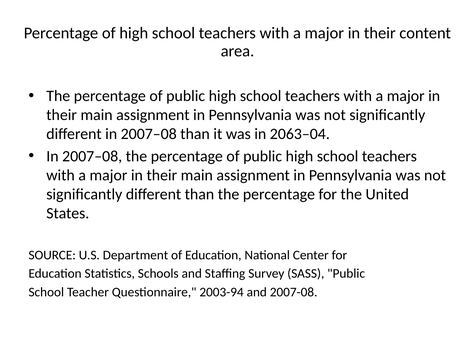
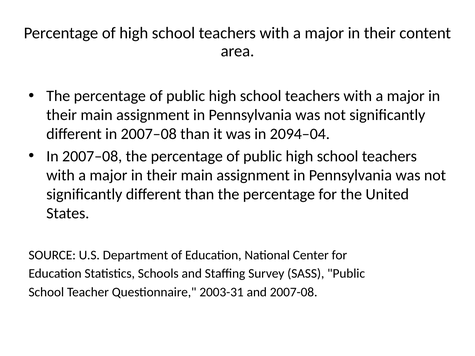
2063–04: 2063–04 -> 2094–04 (300, 134)
2003-94: 2003-94 -> 2003-31 (222, 292)
